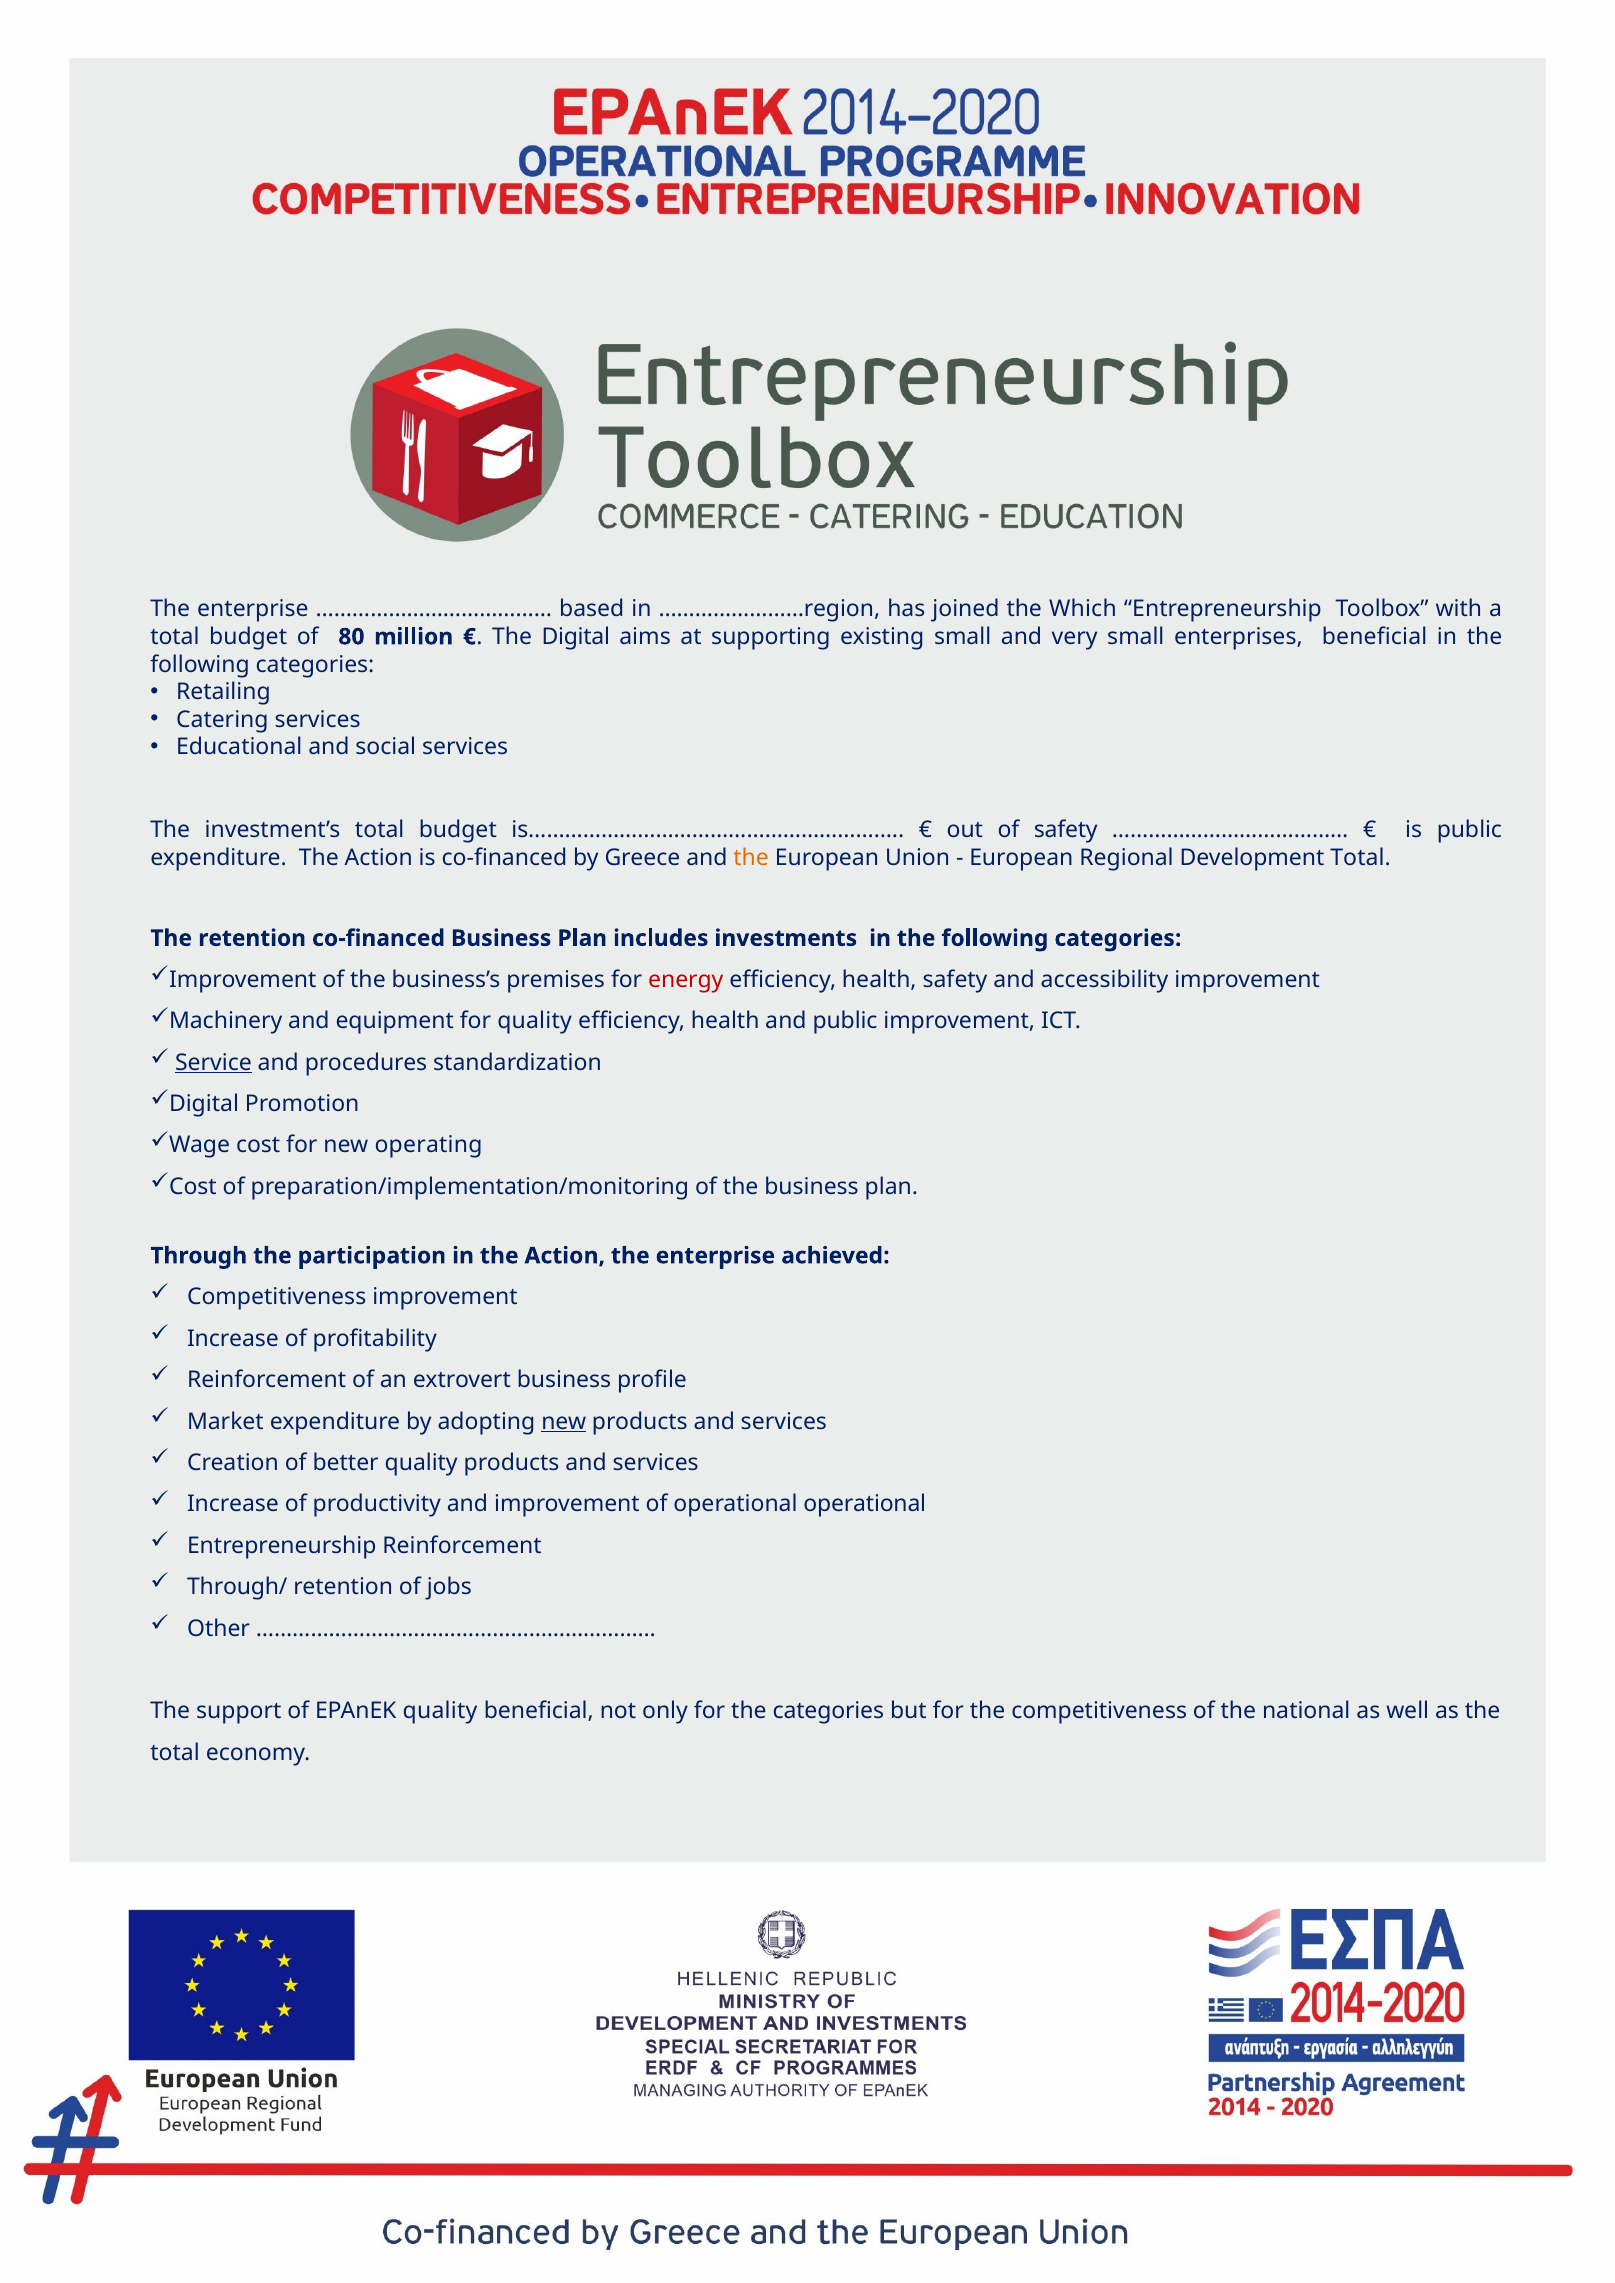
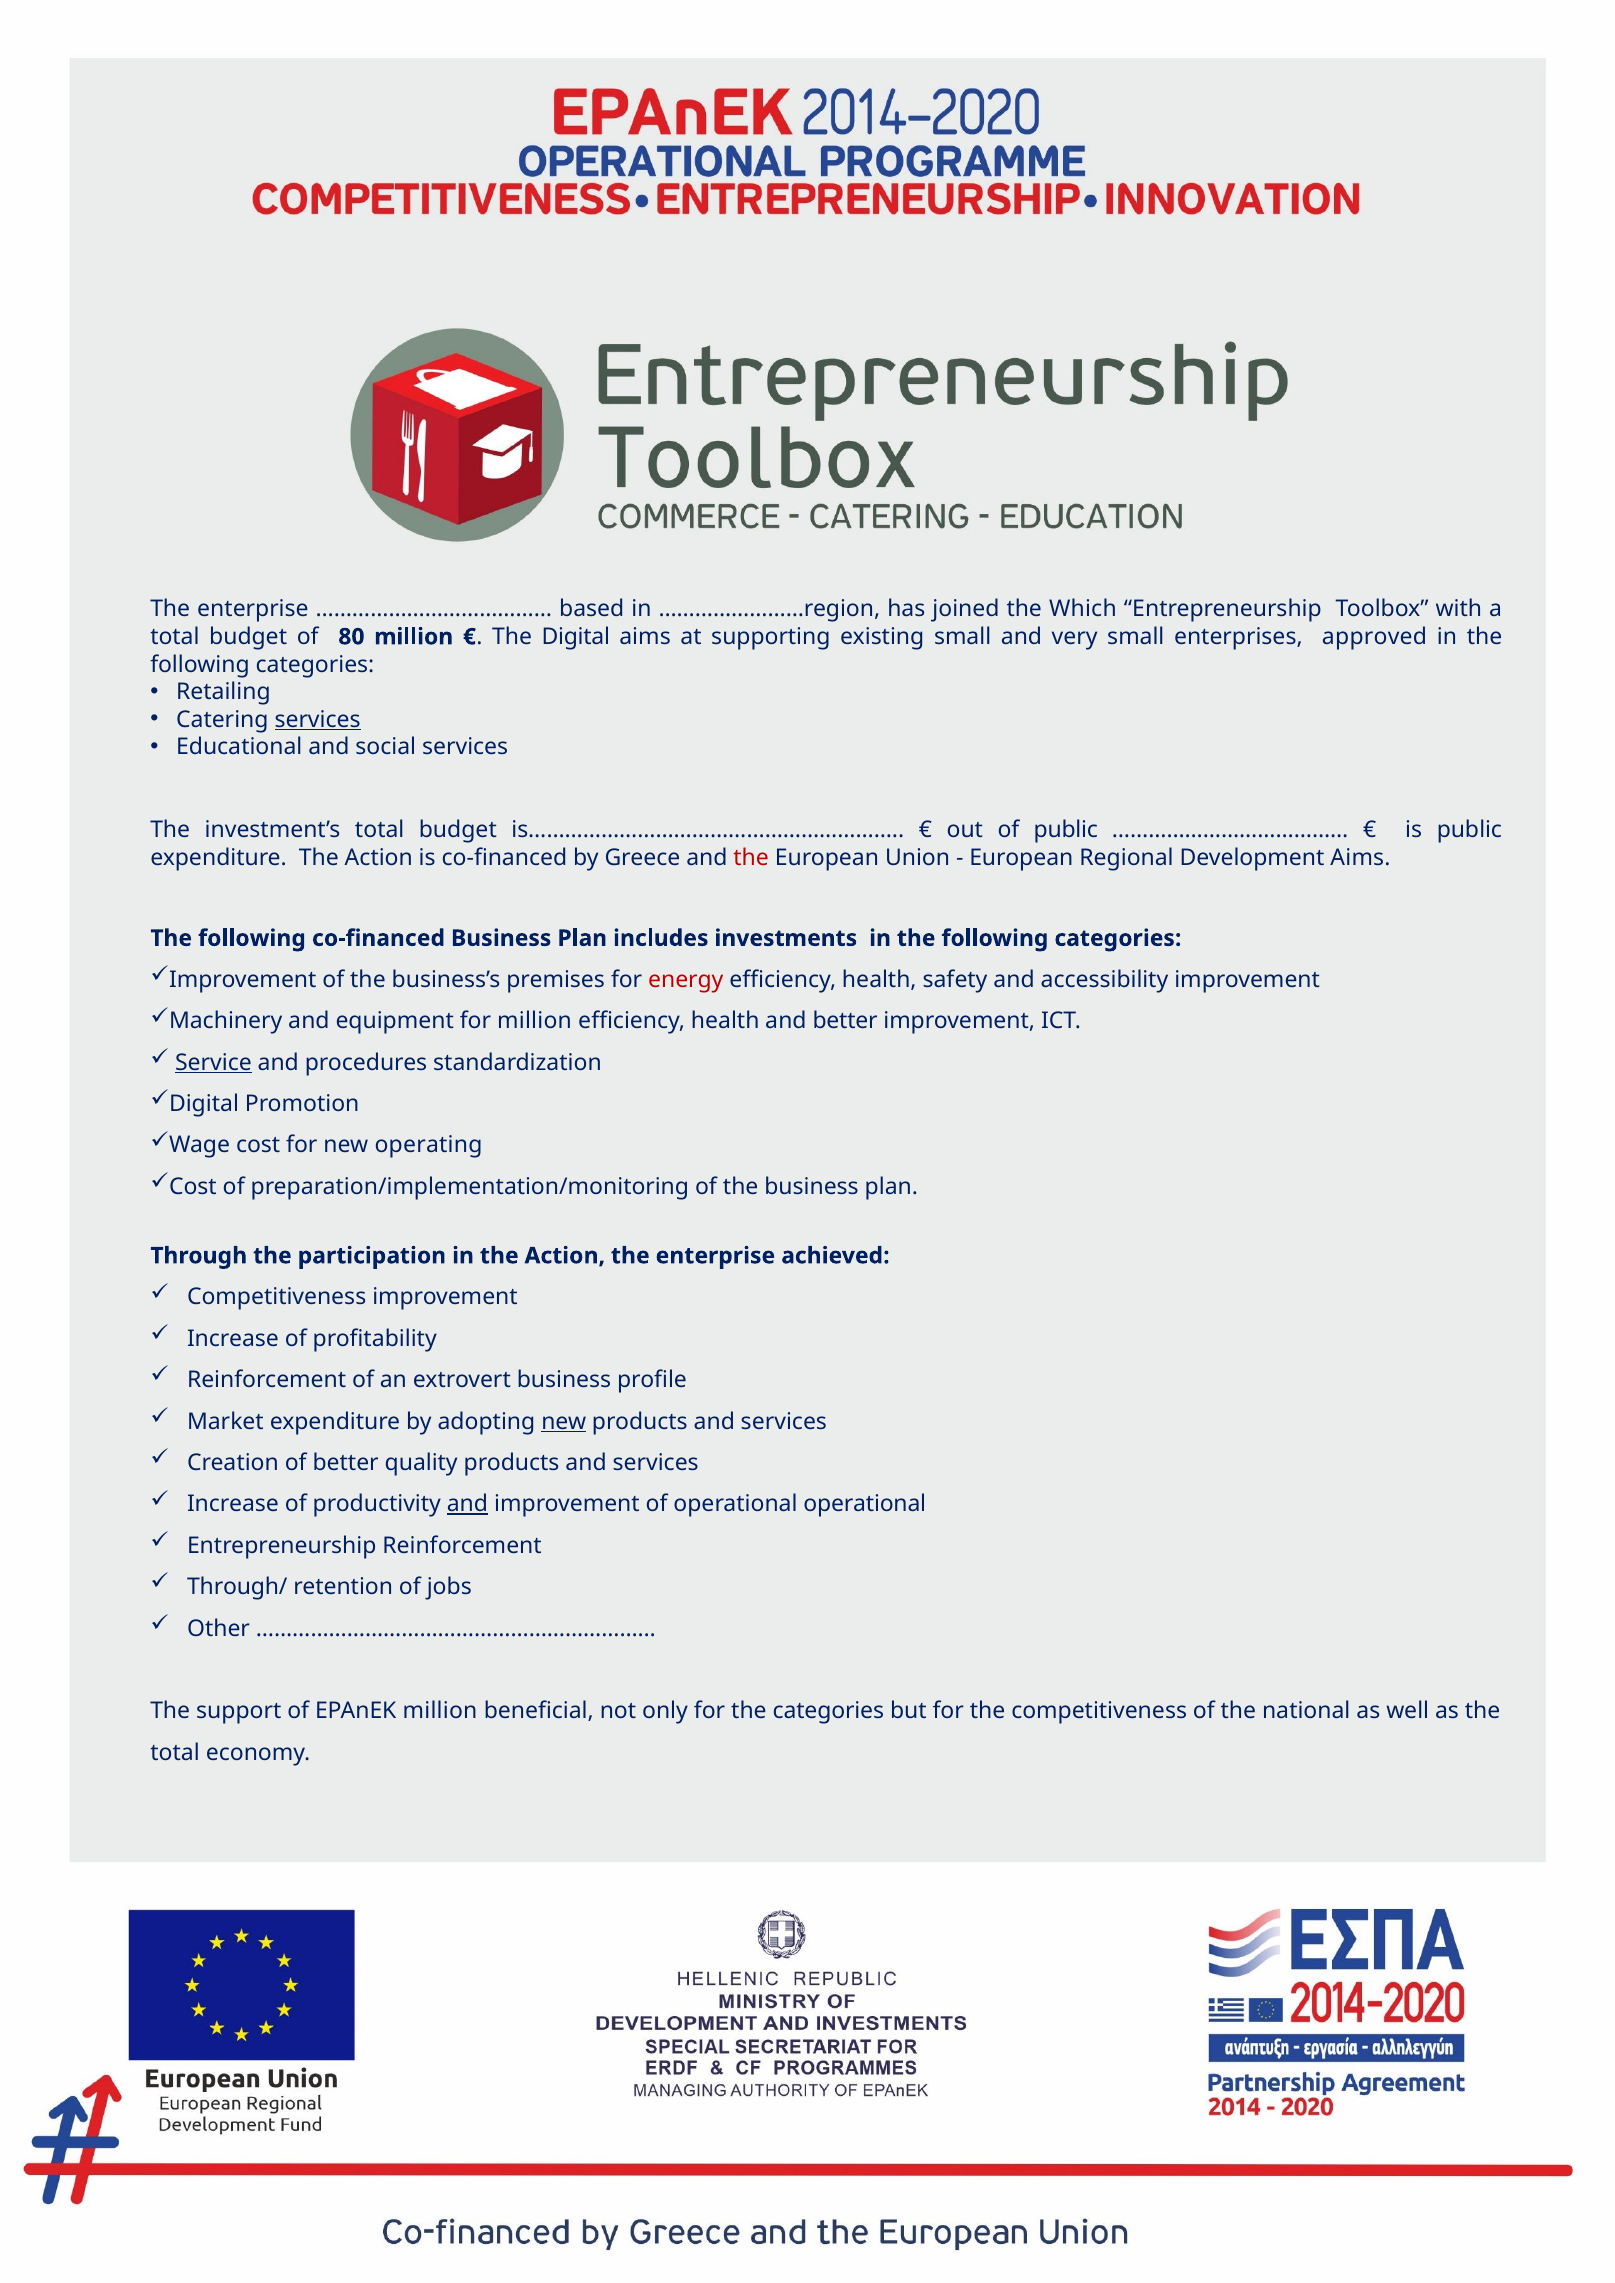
enterprises beneficial: beneficial -> approved (1375, 637)
services underline: none -> present (318, 720)
of safety: safety -> public (1066, 830)
the colour: orange -> red (751, 858)
Development Total: Total -> Aims (1361, 858)
retention: retention -> following (252, 939)
for quality: quality -> million (535, 1022)
and public: public -> better (845, 1022)
and underline: none -> present (467, 1505)
EPAnEK quality: quality -> million (440, 1712)
